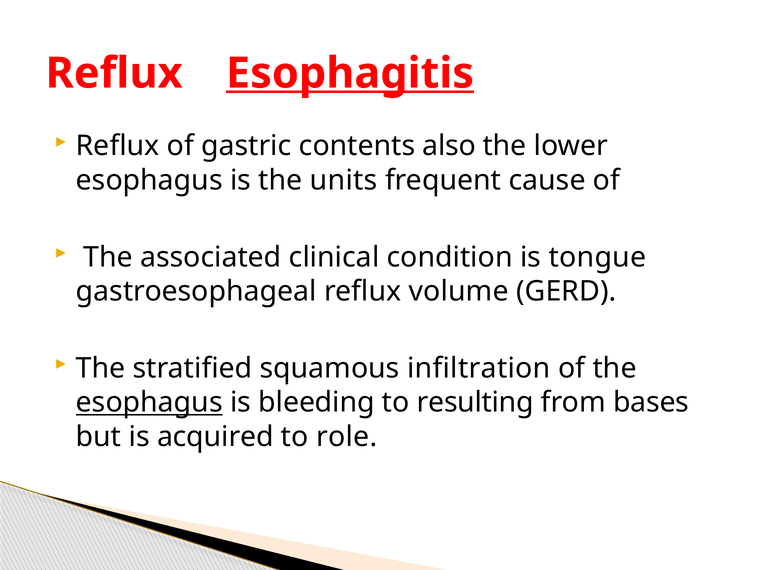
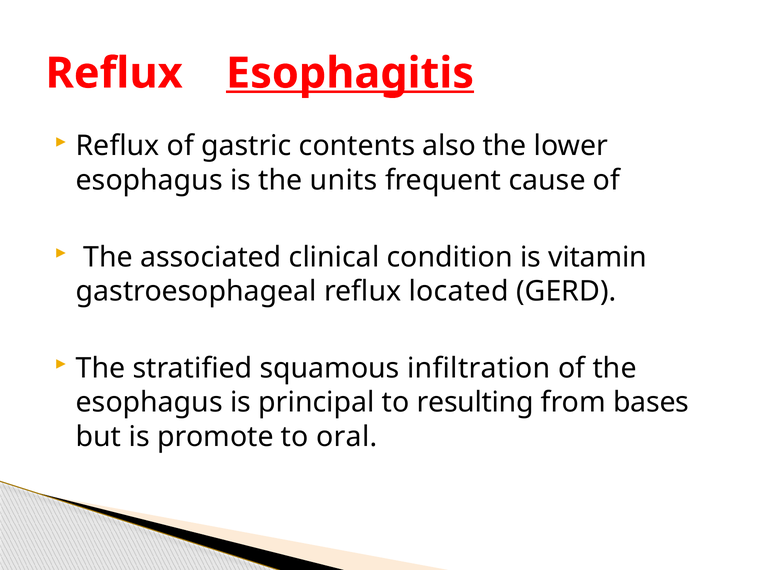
tongue: tongue -> vitamin (598, 257)
volume: volume -> located (459, 291)
esophagus underline: present -> none (149, 402)
bleeding: bleeding -> principal (316, 402)
acquired: acquired -> promote (215, 437)
role: role -> oral (347, 437)
